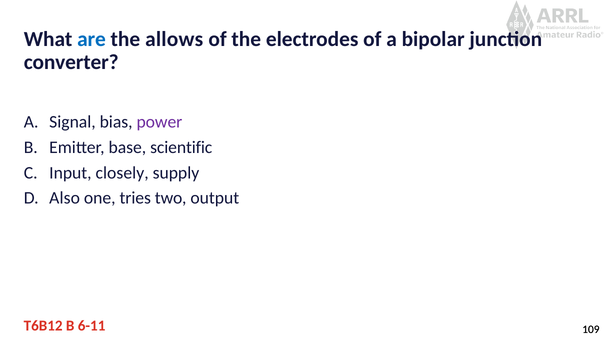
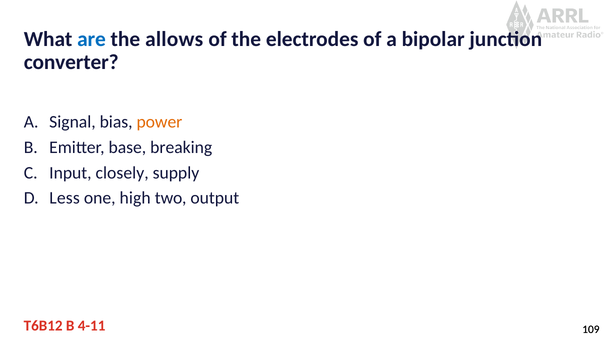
power colour: purple -> orange (159, 122)
scientific: scientific -> breaking (181, 147)
Also: Also -> Less (65, 198)
tries: tries -> high (135, 198)
6-11: 6-11 -> 4-11 (92, 325)
